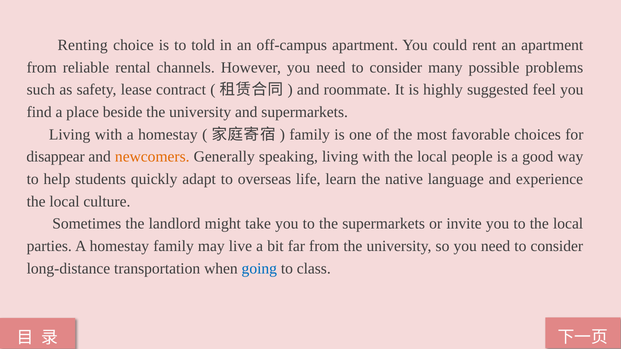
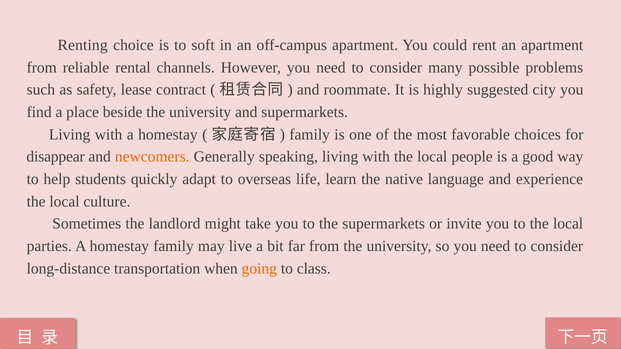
told: told -> soft (203, 45)
feel: feel -> city (544, 90)
going colour: blue -> orange (259, 269)
